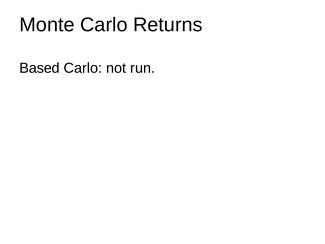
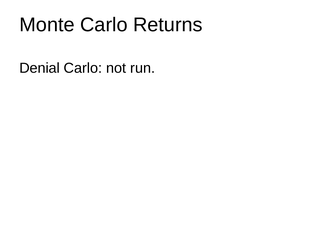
Based: Based -> Denial (40, 68)
